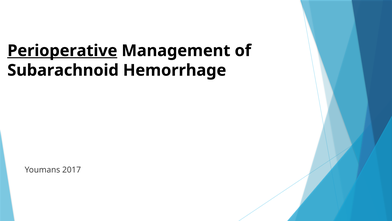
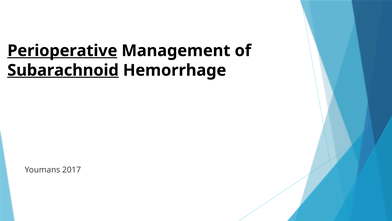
Subarachnoid underline: none -> present (63, 70)
